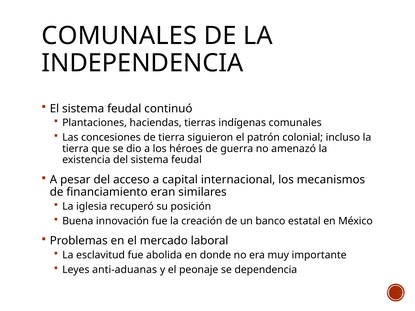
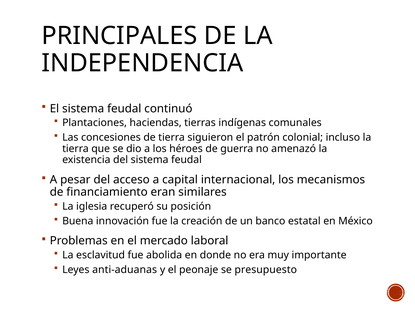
COMUNALES: COMUNALES -> PRINCIPALES (119, 36)
dependencia: dependencia -> presupuesto (266, 270)
